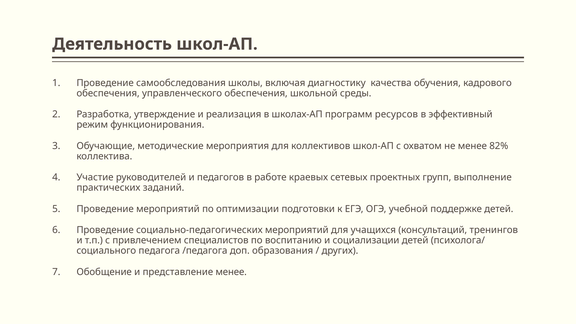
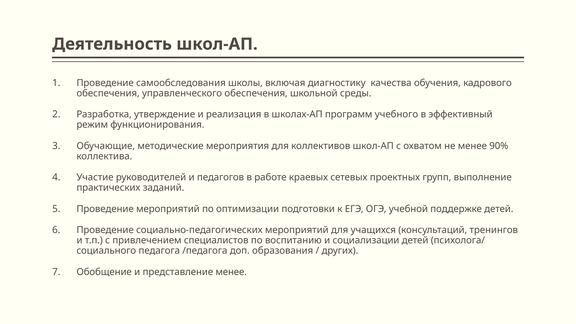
ресурсов: ресурсов -> учебного (396, 114)
82%: 82% -> 90% (499, 146)
